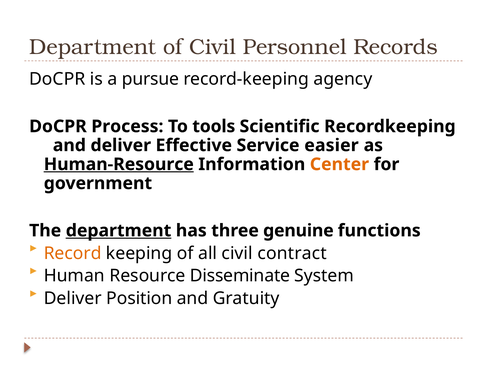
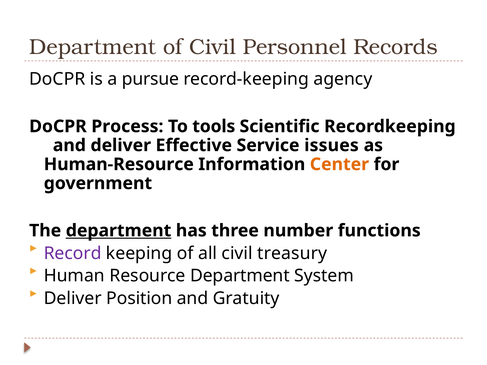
easier: easier -> issues (331, 145)
Human-Resource underline: present -> none (119, 164)
genuine: genuine -> number (298, 231)
Record colour: orange -> purple (73, 253)
contract: contract -> treasury (292, 253)
Resource Disseminate: Disseminate -> Department (240, 276)
